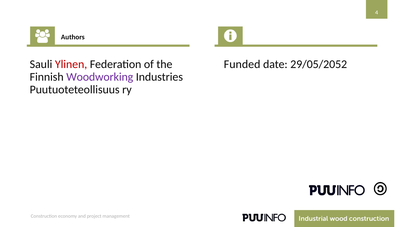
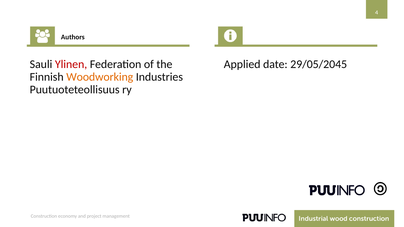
Funded: Funded -> Applied (242, 64)
29/05/2052: 29/05/2052 -> 29/05/2045 (319, 64)
Woodworking colour: purple -> orange (100, 77)
